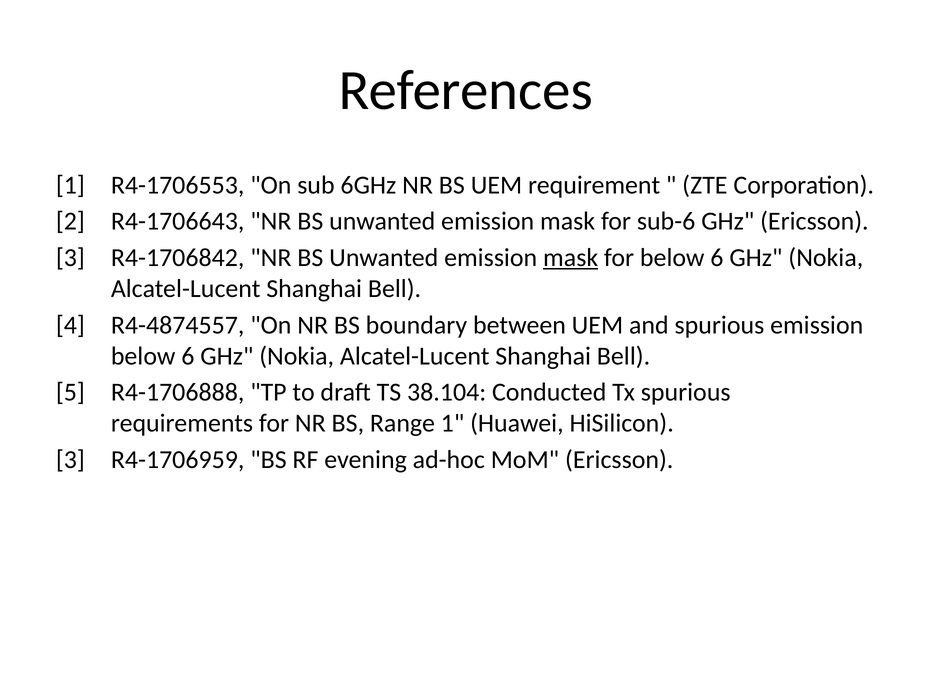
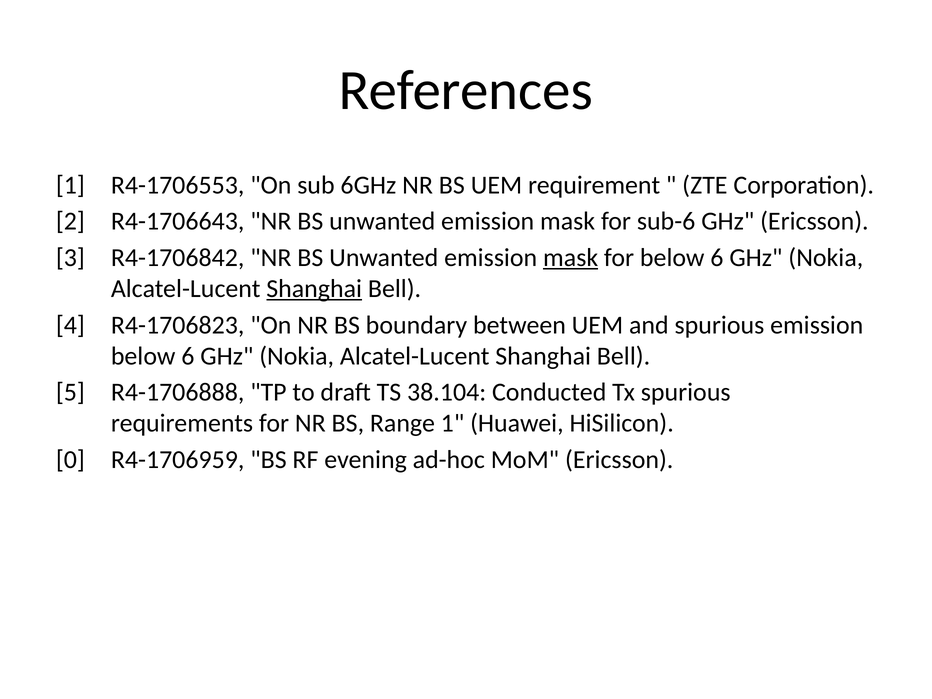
Shanghai underline: none -> present (314, 289)
R4-4874557: R4-4874557 -> R4-1706823 (178, 325)
3: 3 -> 0 (70, 460)
